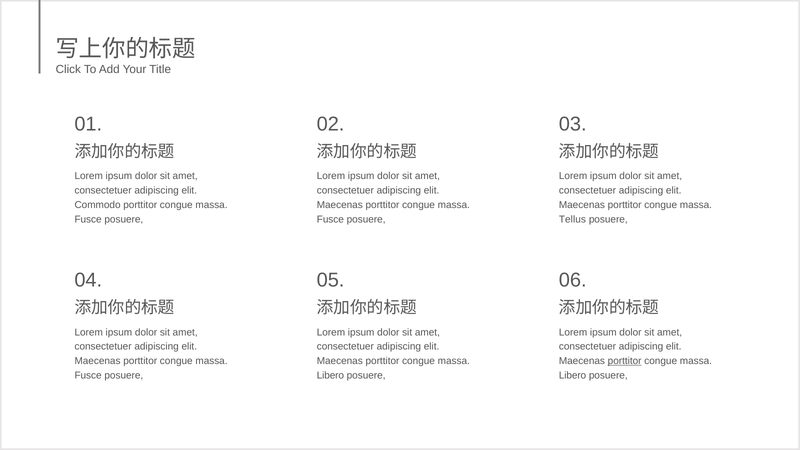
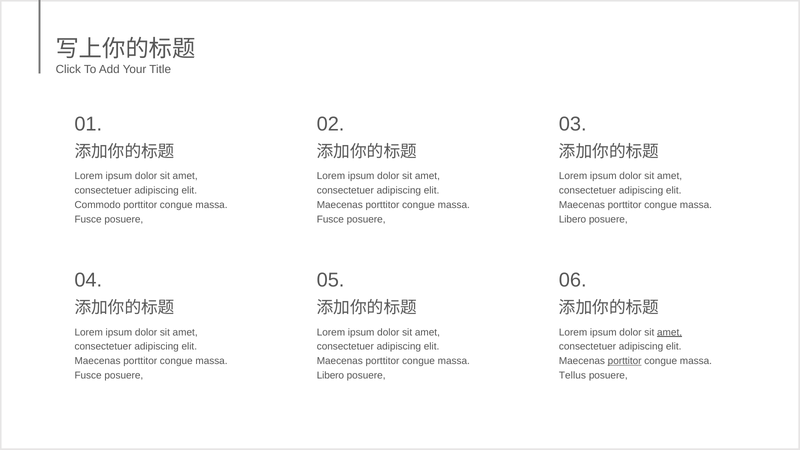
Tellus: Tellus -> Libero (573, 219)
amet underline: none -> present (670, 332)
Libero: Libero -> Tellus (572, 375)
